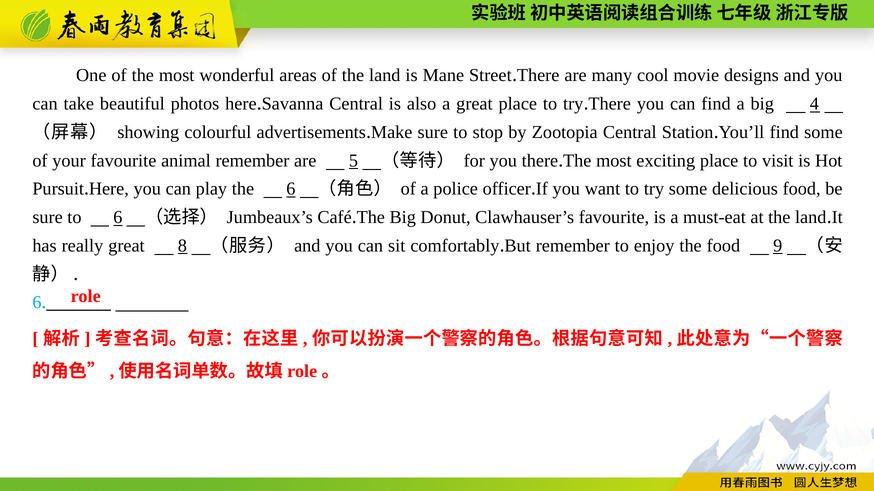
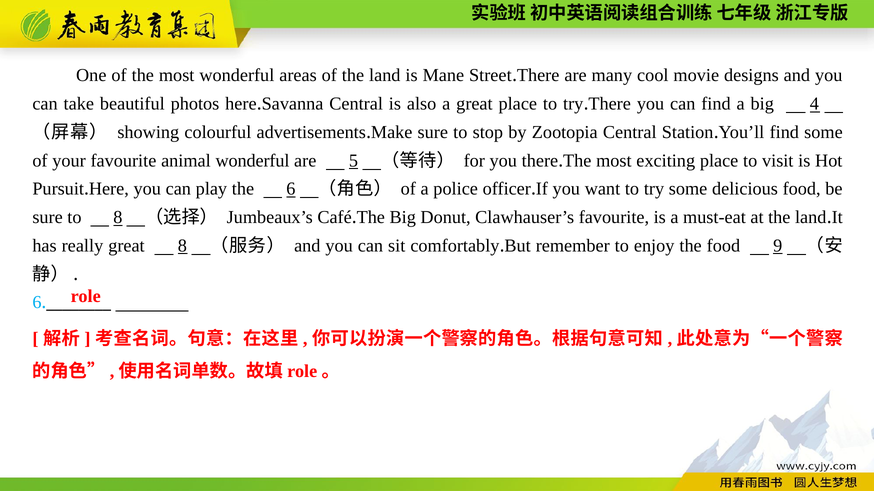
animal remember: remember -> wonderful (252, 161)
to 6: 6 -> 8 (118, 218)
